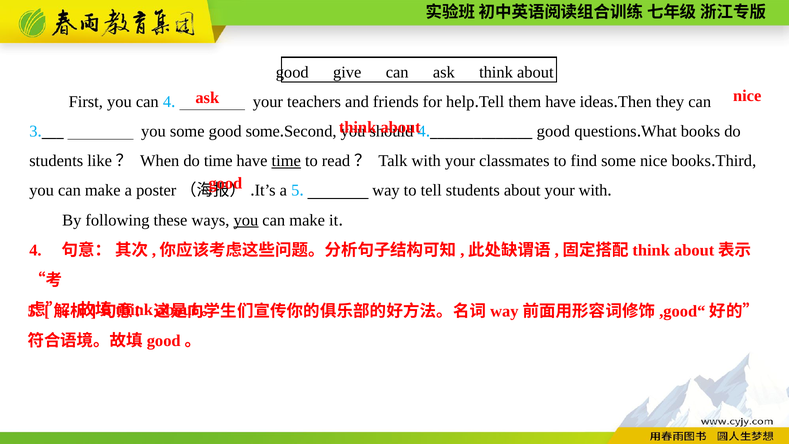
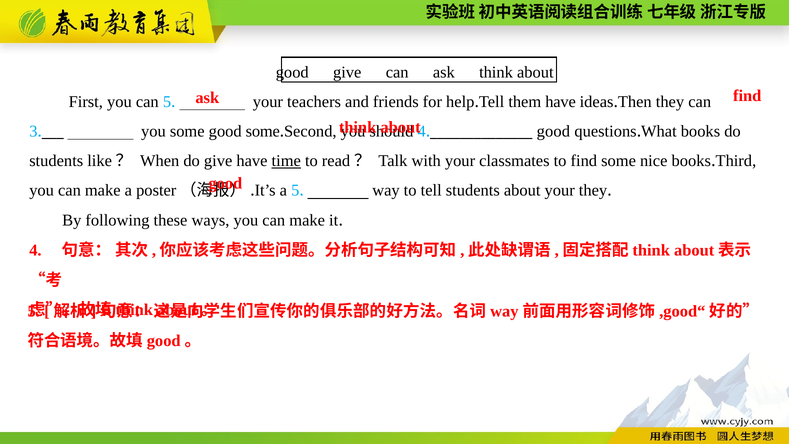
nice: nice -> find (747, 96)
can 4: 4 -> 5 (167, 102)
do time: time -> give (218, 161)
your with: with -> they (593, 191)
you underline: present -> none (246, 220)
